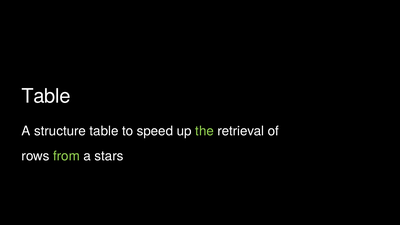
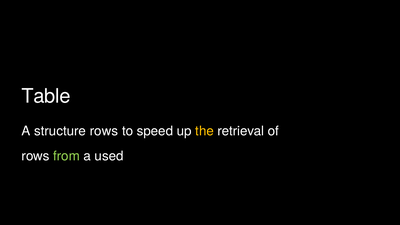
structure table: table -> rows (104, 131)
the colour: light green -> yellow (205, 131)
stars: stars -> used (109, 156)
